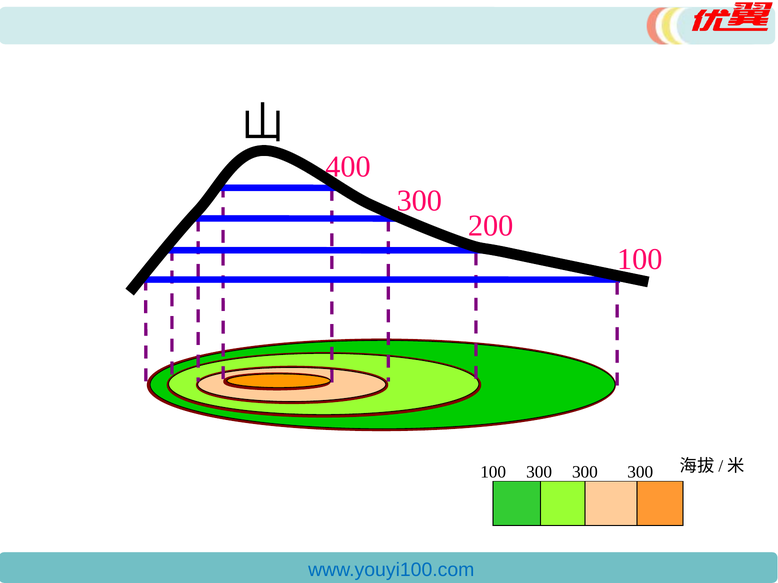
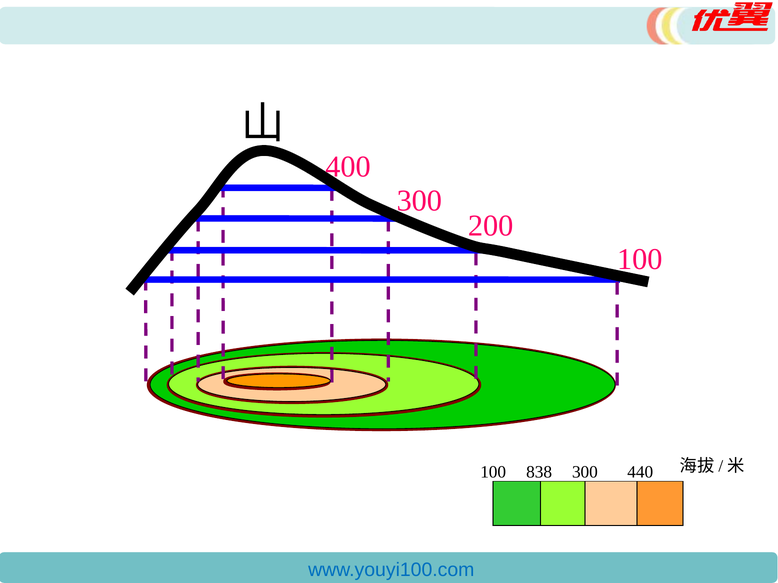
300: 300 -> 838 (539, 473)
300: 300 -> 440 (640, 473)
